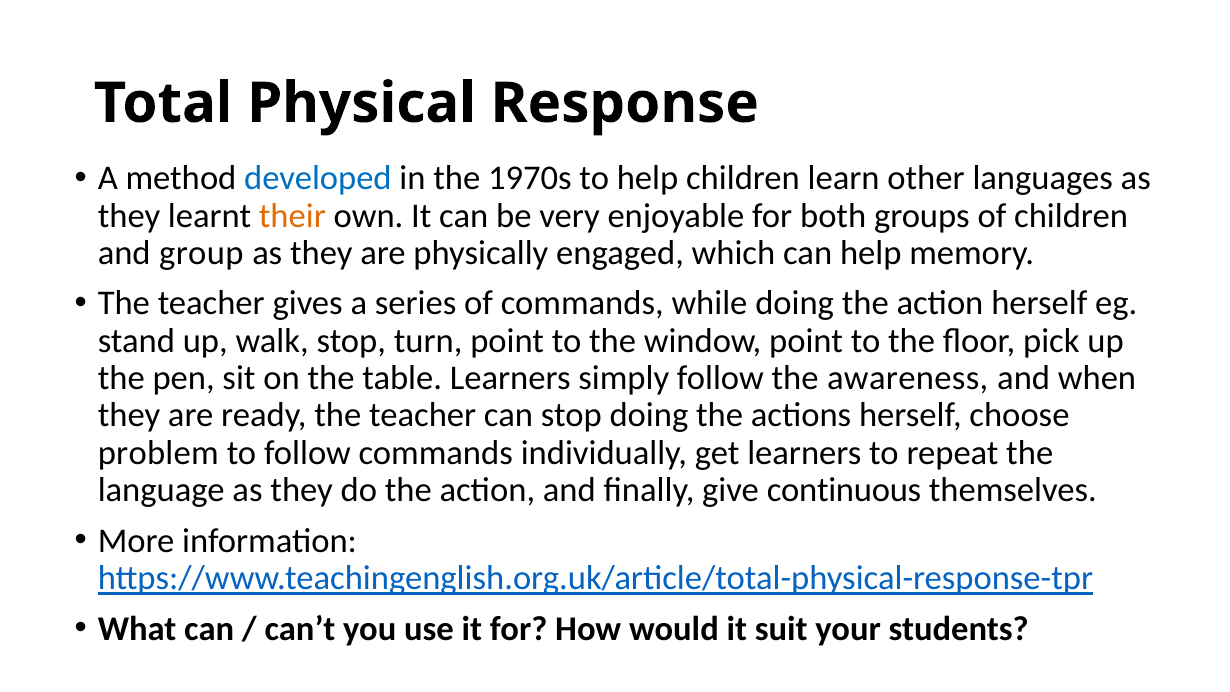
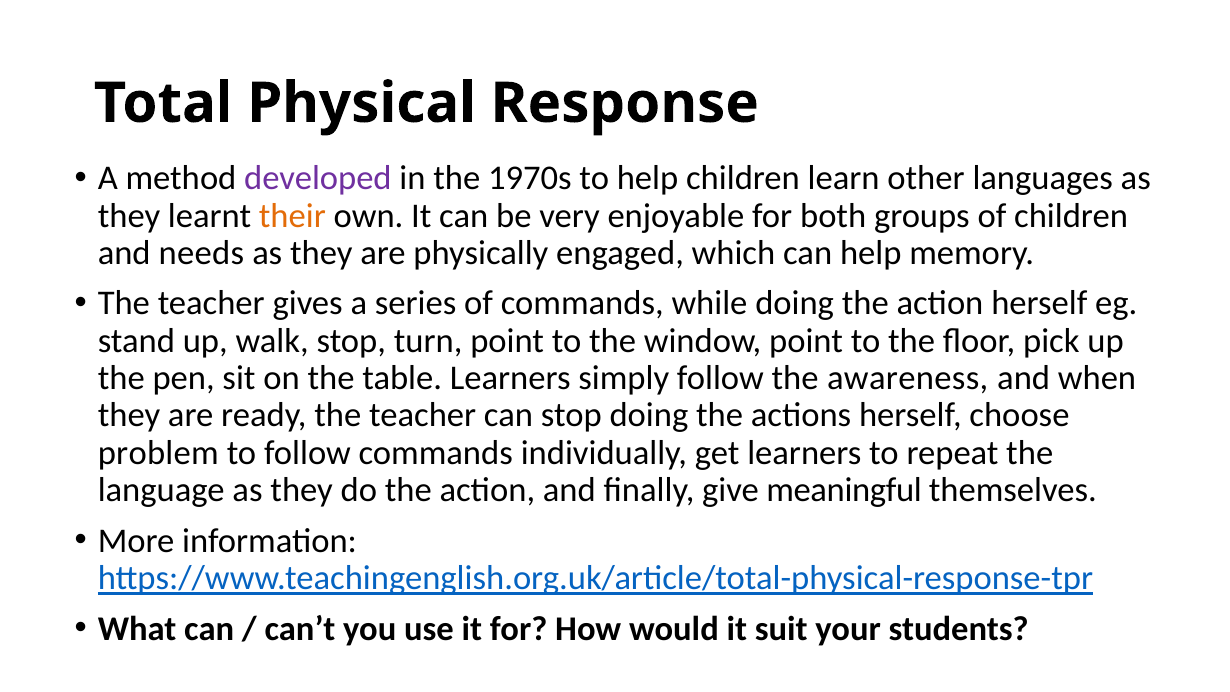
developed colour: blue -> purple (318, 178)
group: group -> needs (201, 253)
continuous: continuous -> meaningful (844, 490)
